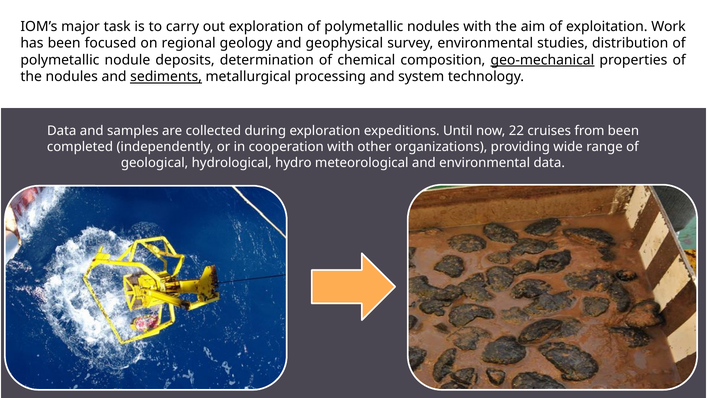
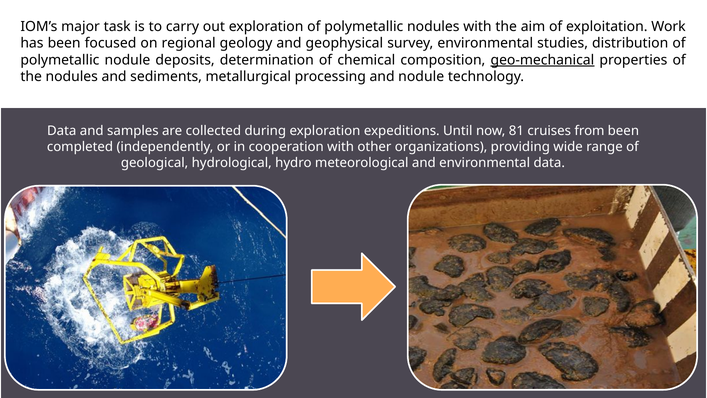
sediments underline: present -> none (166, 77)
and system: system -> nodule (421, 77)
22: 22 -> 81 (516, 131)
